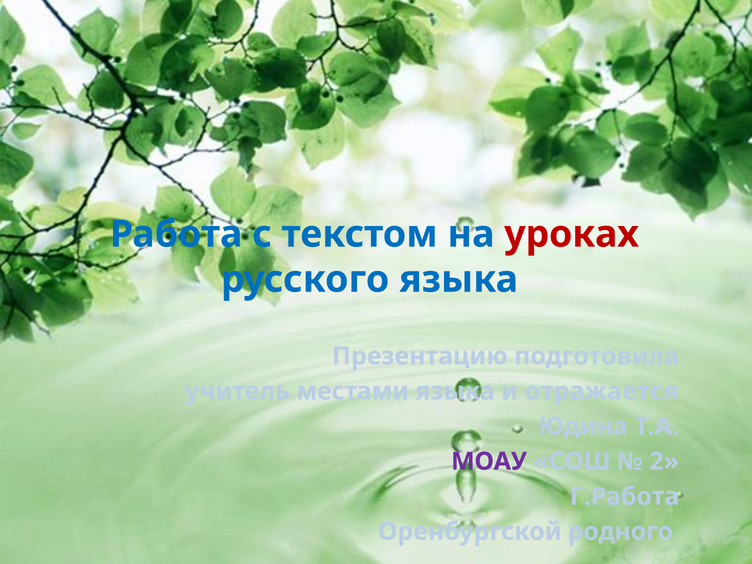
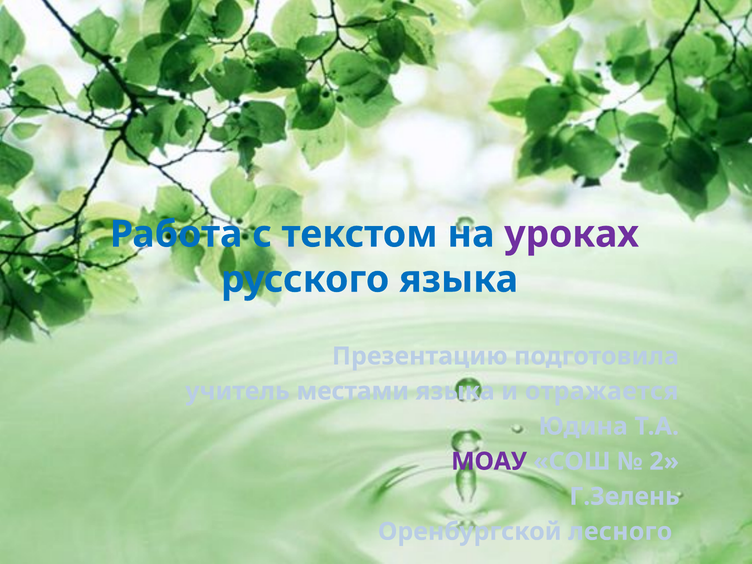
уроках colour: red -> purple (572, 234)
Г.Работа: Г.Работа -> Г.Зелень (625, 497)
родного: родного -> лесного (620, 532)
